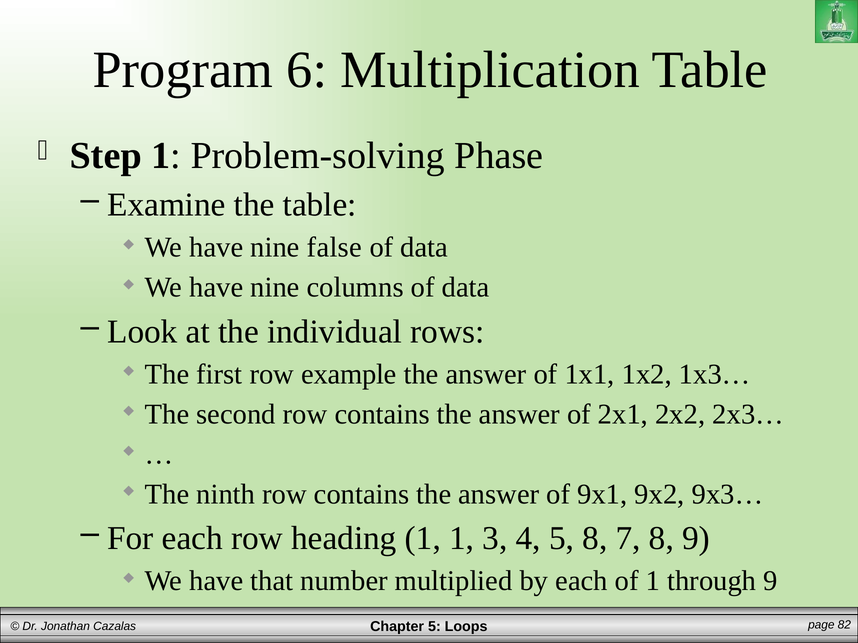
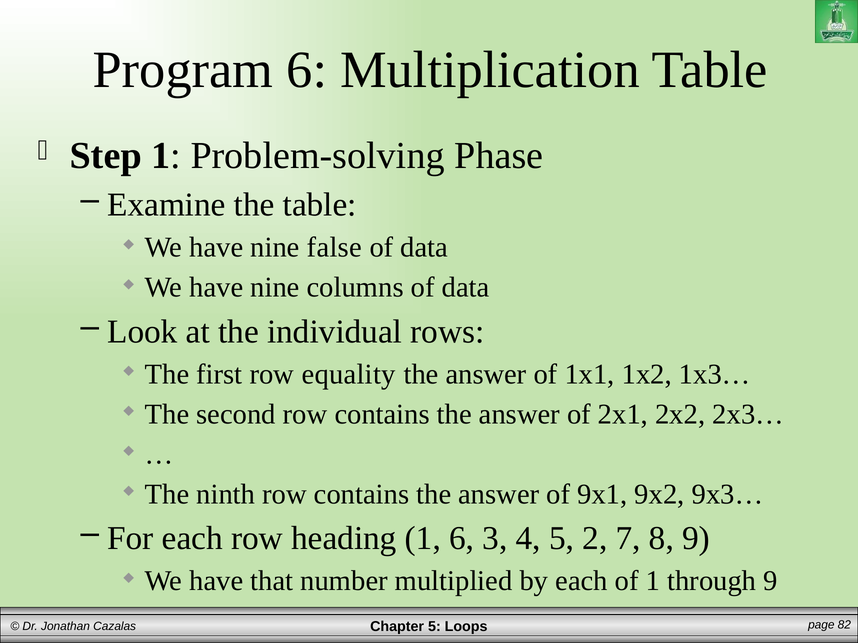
example: example -> equality (349, 374)
1 1: 1 -> 6 (462, 539)
5 8: 8 -> 2 (595, 539)
